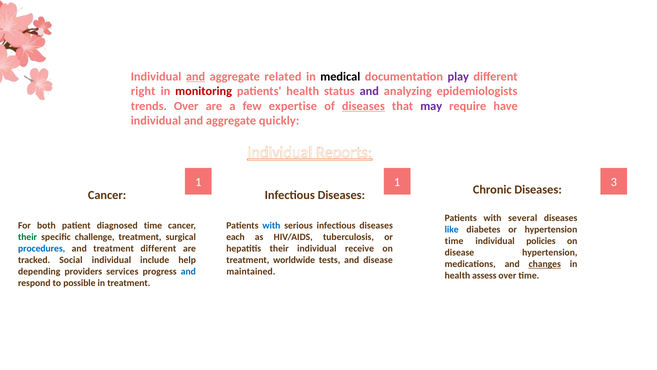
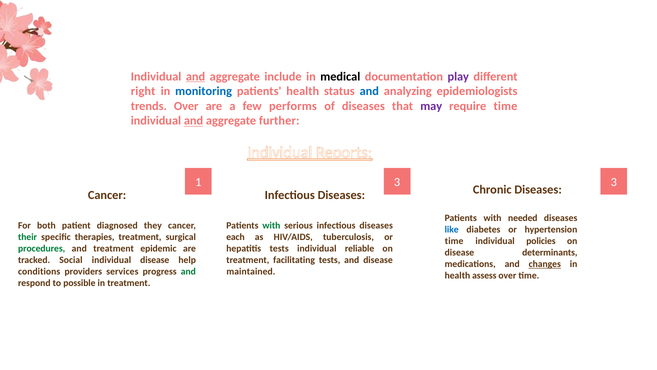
related: related -> include (283, 76)
monitoring colour: red -> blue (204, 91)
and colour: purple -> blue (369, 91)
expertise: expertise -> performs (293, 106)
diseases underline: present -> none (363, 106)
require have: have -> time (505, 106)
and underline: none -> present (194, 121)
quickly: quickly -> further (279, 121)
1 1: 1 -> 3 (397, 182)
several: several -> needed (523, 218)
diagnosed time: time -> they (153, 225)
with colour: blue -> green (271, 225)
challenge: challenge -> therapies (95, 237)
procedures colour: blue -> green (42, 248)
treatment different: different -> epidemic (158, 248)
hepatitis their: their -> tests (279, 248)
receive: receive -> reliable (360, 248)
disease hypertension: hypertension -> determinants (550, 252)
individual include: include -> disease (155, 260)
worldwide: worldwide -> facilitating (294, 260)
depending: depending -> conditions (39, 271)
and colour: blue -> green (188, 271)
